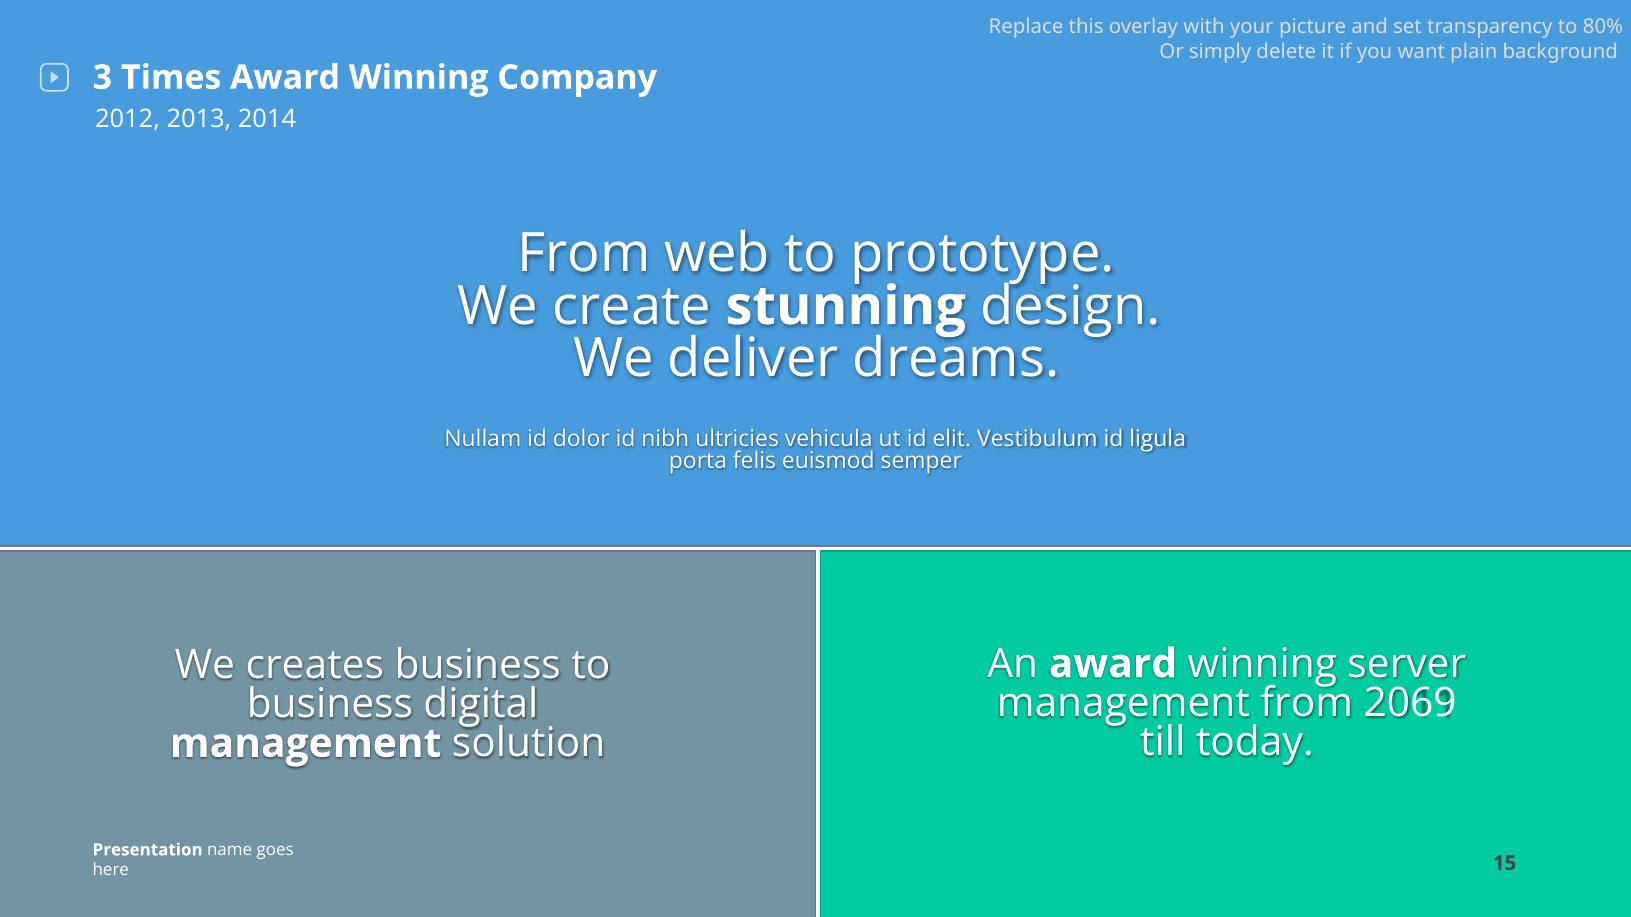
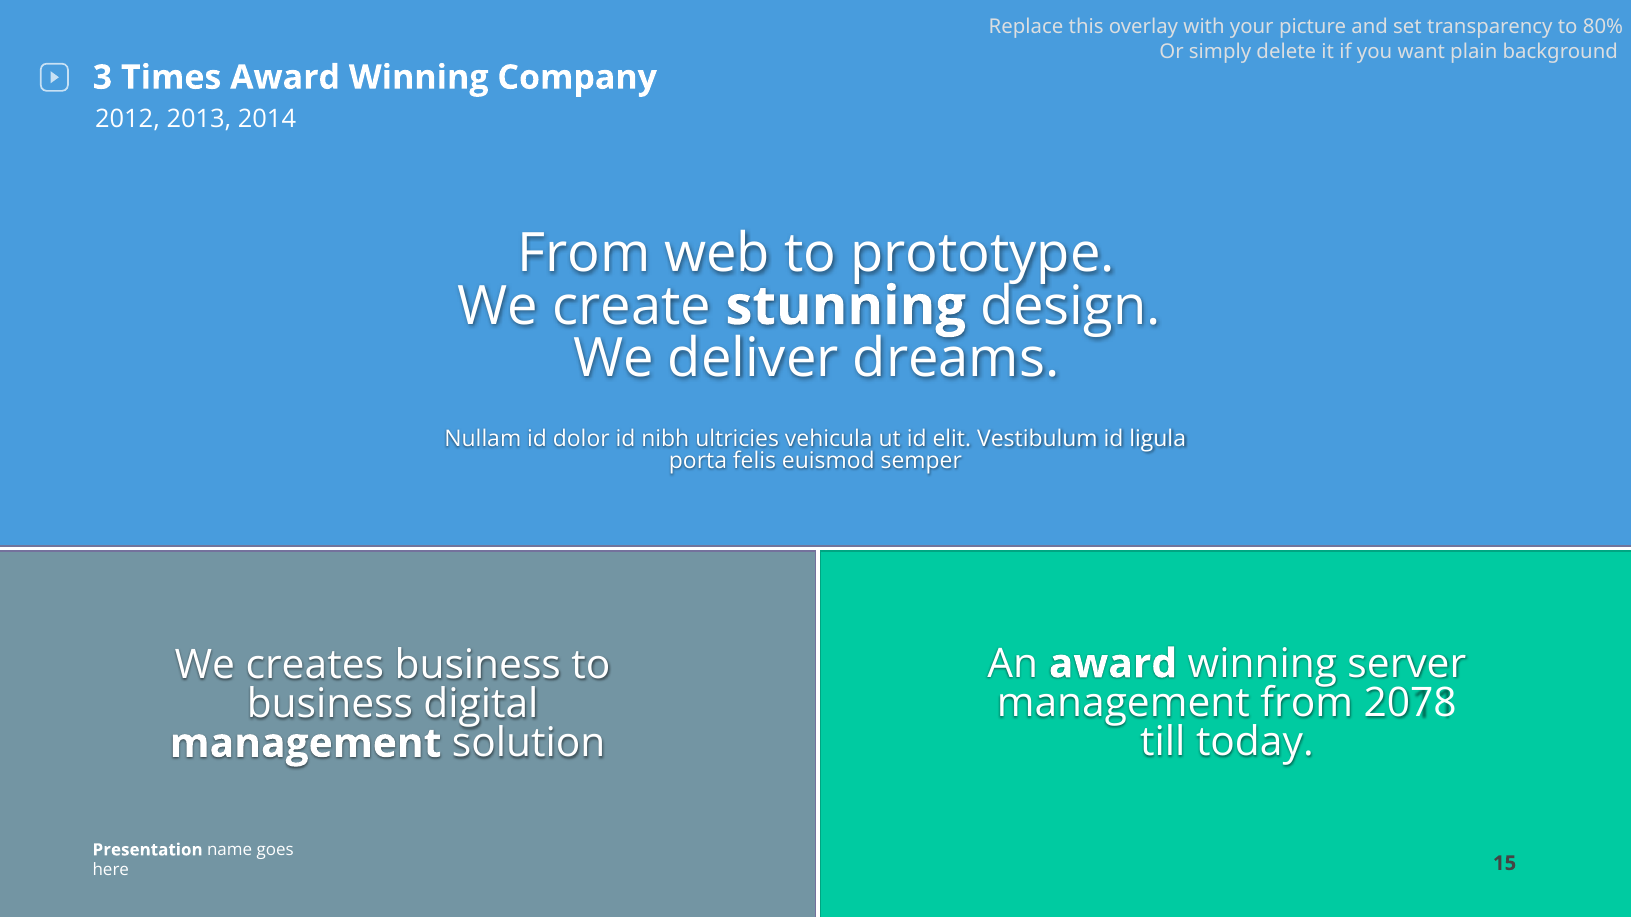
2069: 2069 -> 2078 (1410, 703)
